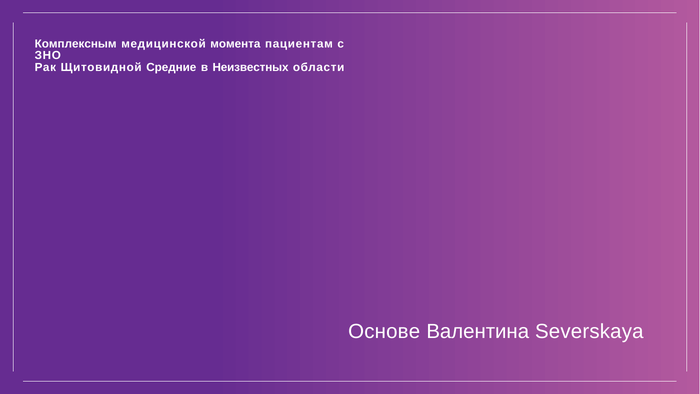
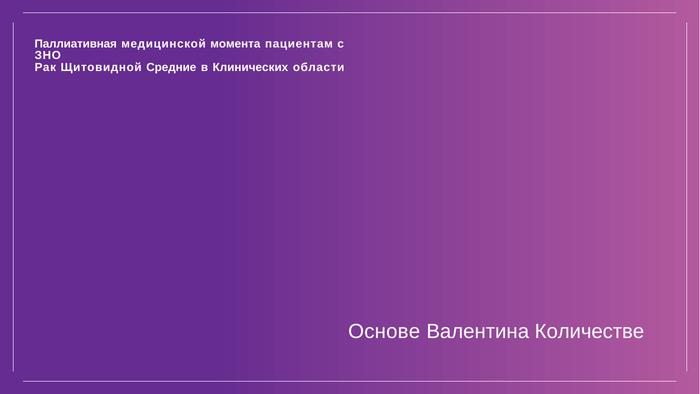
Комплексным: Комплексным -> Паллиативная (76, 44)
Неизвестных: Неизвестных -> Клинических (250, 67)
Severskaya: Severskaya -> Количестве (589, 331)
